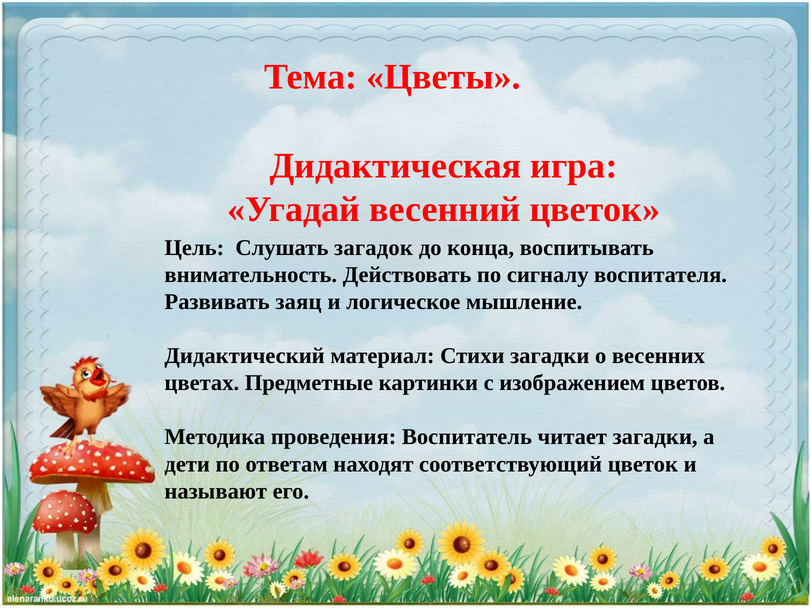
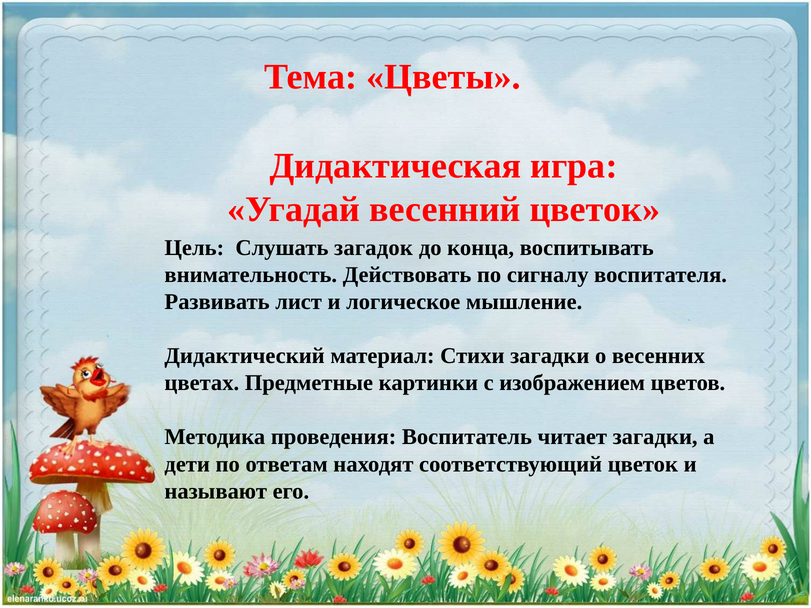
заяц: заяц -> лист (299, 302)
